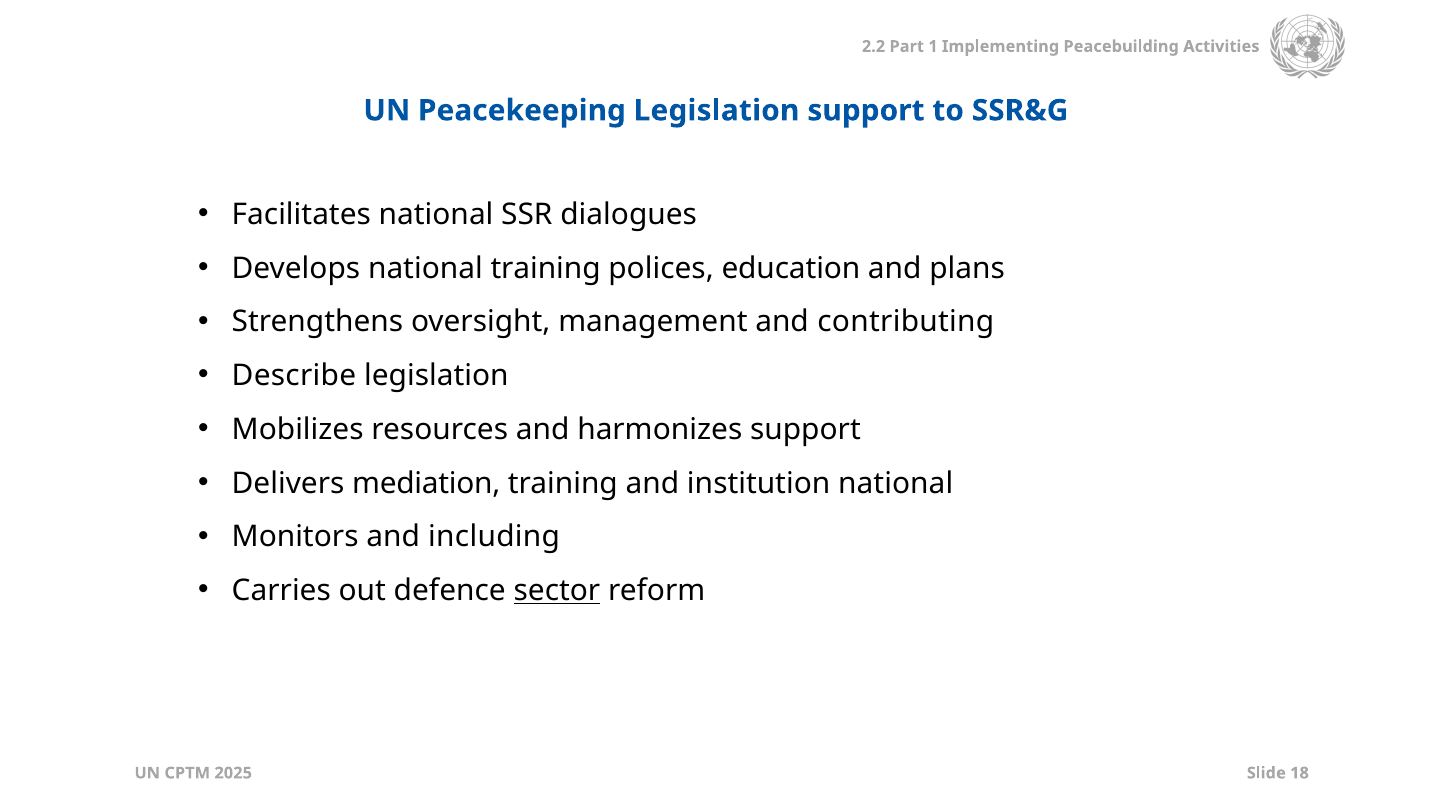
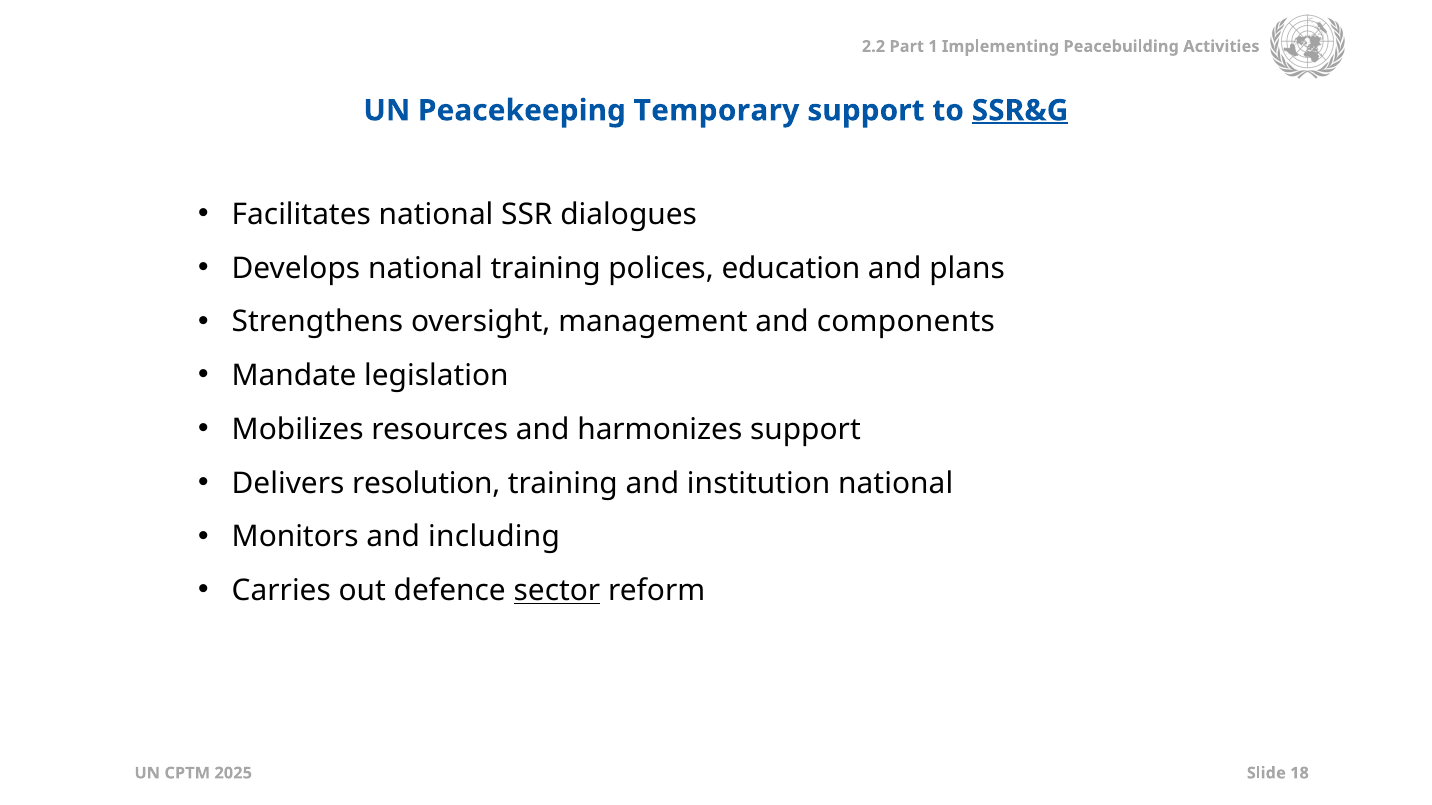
Peacekeeping Legislation: Legislation -> Temporary (716, 111)
SSR&G underline: none -> present (1020, 111)
contributing: contributing -> components (906, 322)
Describe: Describe -> Mandate (294, 376)
mediation: mediation -> resolution (426, 484)
